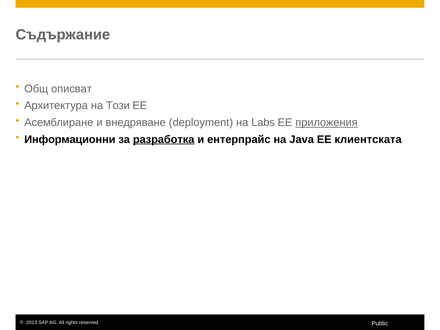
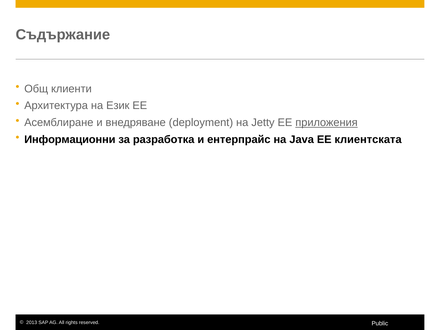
описват: описват -> клиенти (71, 89)
Този: Този -> Език (118, 106)
Labs: Labs -> Jetty (263, 123)
разработка underline: present -> none (164, 139)
